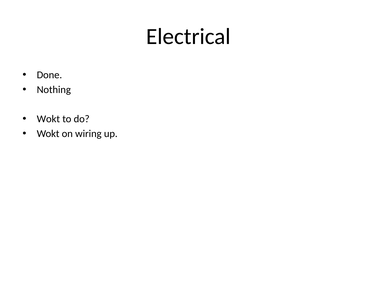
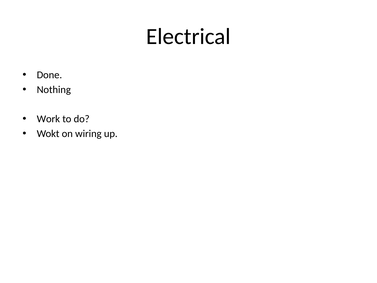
Wokt: Wokt -> Work (48, 119)
